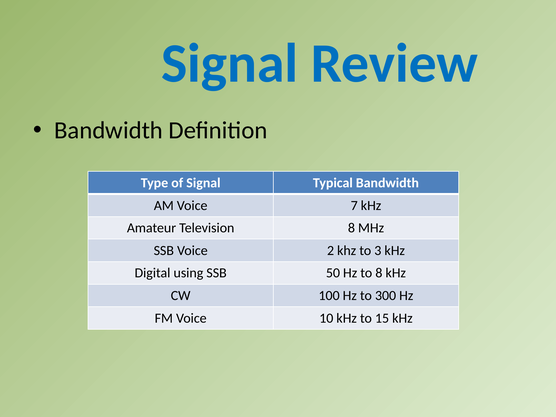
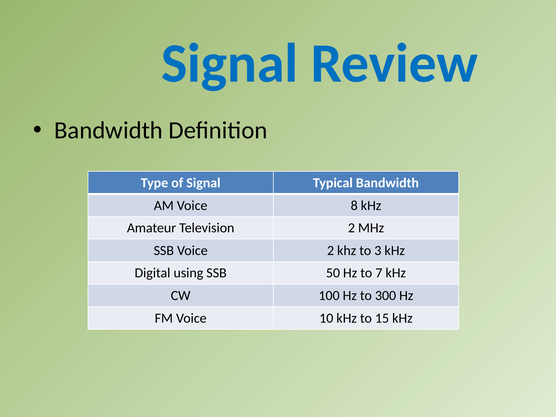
7: 7 -> 8 (354, 205)
Television 8: 8 -> 2 (351, 228)
to 8: 8 -> 7 (379, 273)
